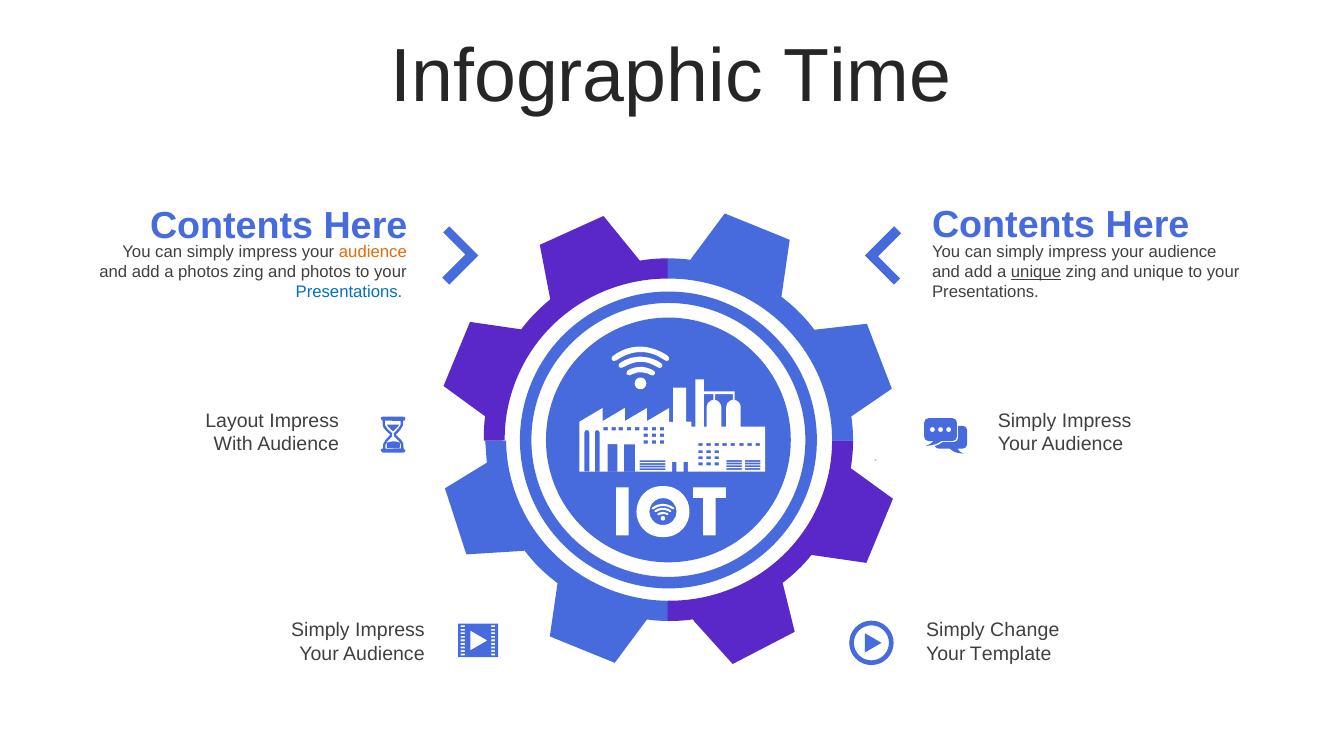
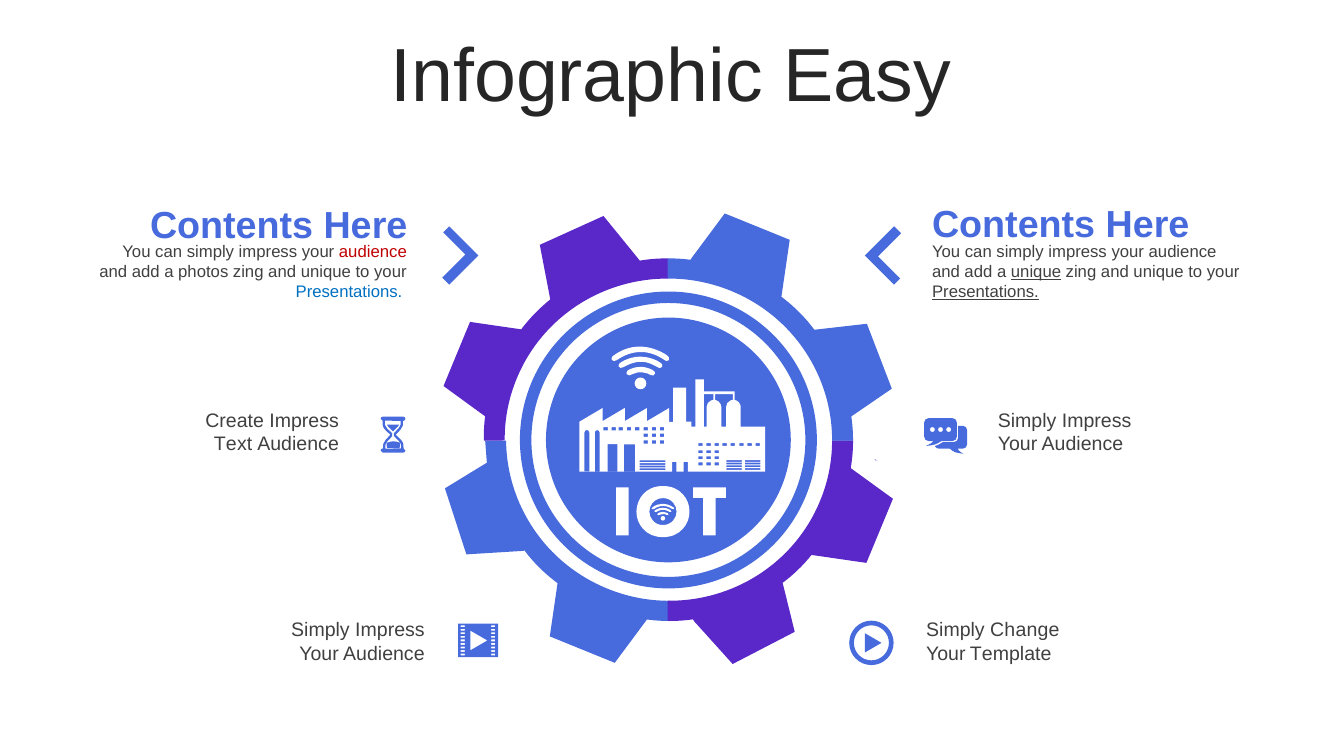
Time: Time -> Easy (867, 77)
audience colour: orange -> red (373, 252)
photos: photos -> unique (326, 272)
Presentations underline: none -> present (985, 292)
Layout: Layout -> Create (235, 421)
With: With -> Text (233, 445)
